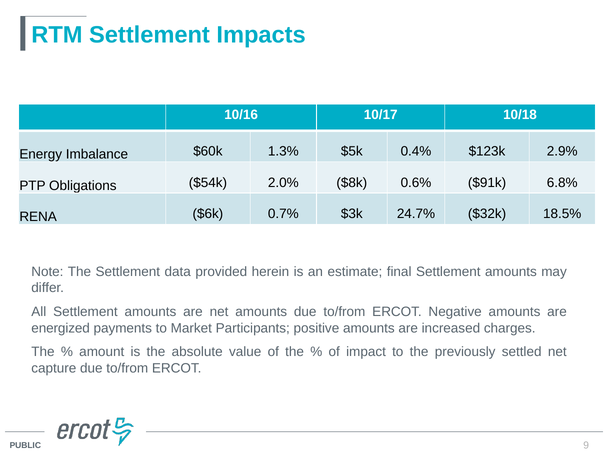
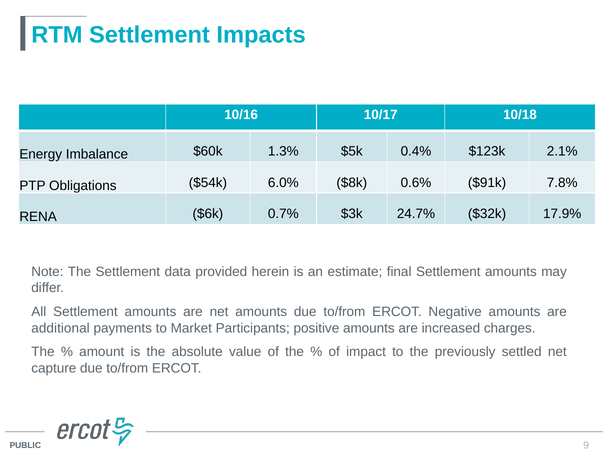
2.9%: 2.9% -> 2.1% (562, 151)
2.0%: 2.0% -> 6.0% (283, 183)
6.8%: 6.8% -> 7.8% (562, 183)
18.5%: 18.5% -> 17.9% (562, 214)
energized: energized -> additional (61, 328)
